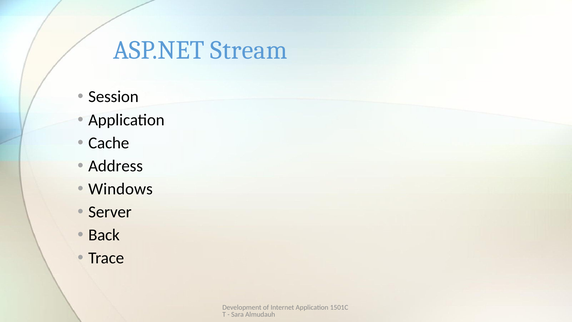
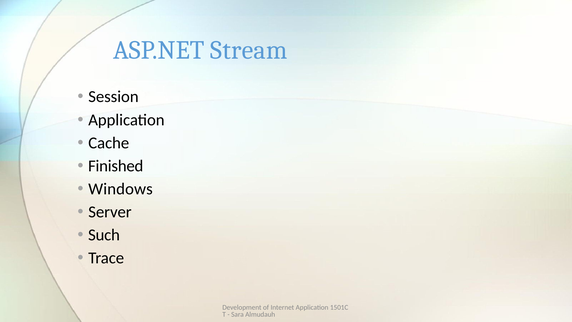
Address: Address -> Finished (116, 166)
Back: Back -> Such (104, 235)
